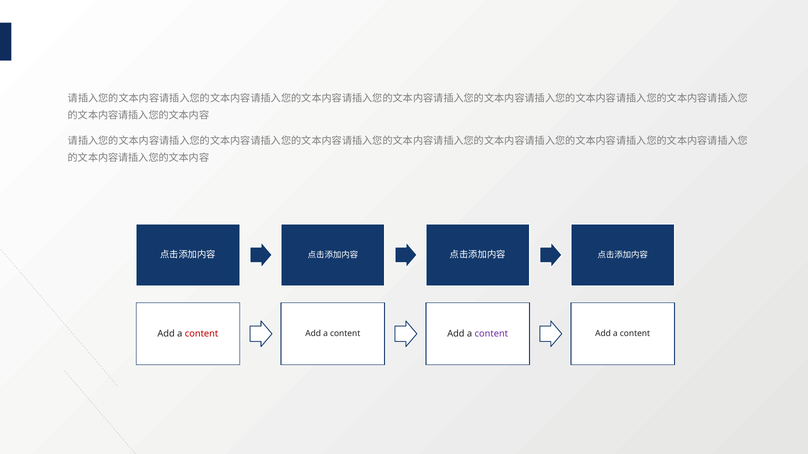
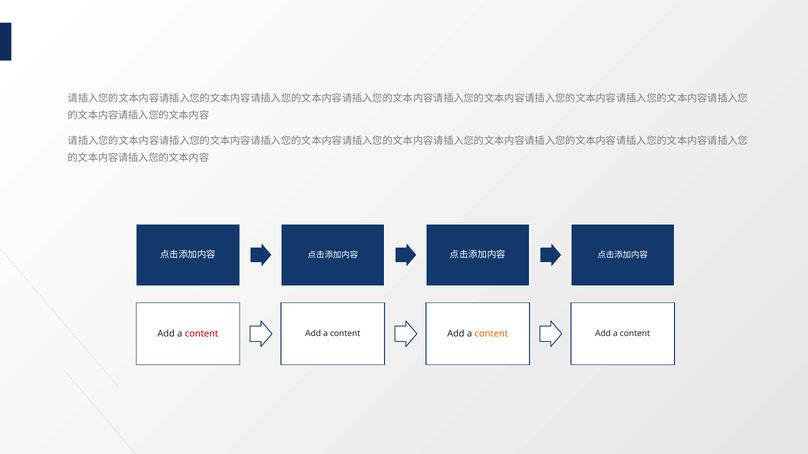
content colour: purple -> orange (491, 334)
